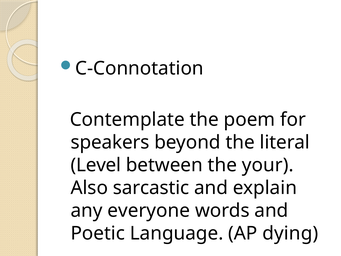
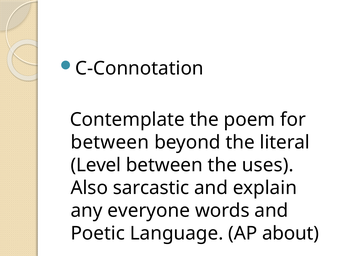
speakers: speakers -> between (110, 142)
your: your -> uses (268, 165)
dying: dying -> about (291, 233)
